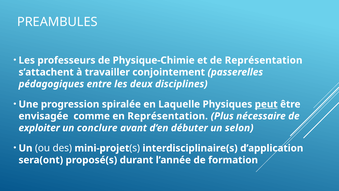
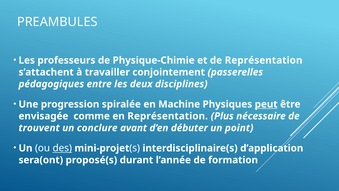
Laquelle: Laquelle -> Machine (179, 104)
exploiter: exploiter -> trouvent (39, 128)
selon: selon -> point (239, 128)
des underline: none -> present (62, 148)
